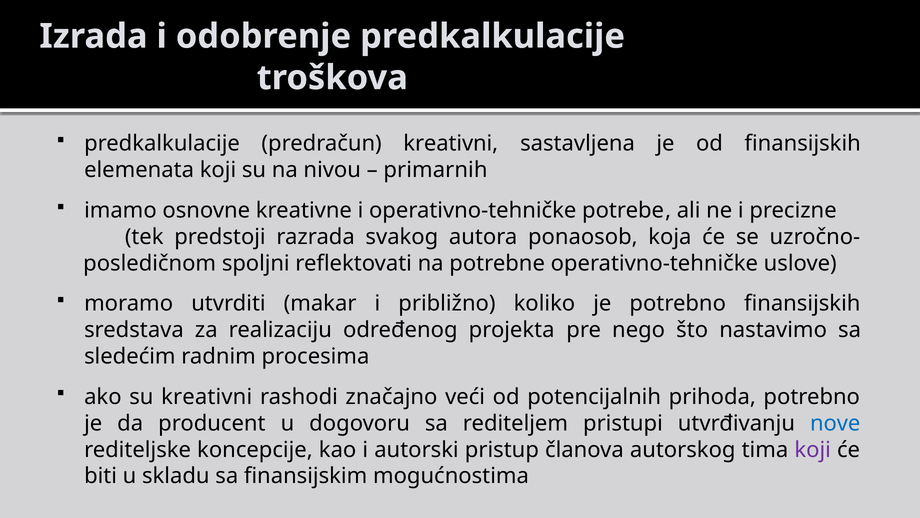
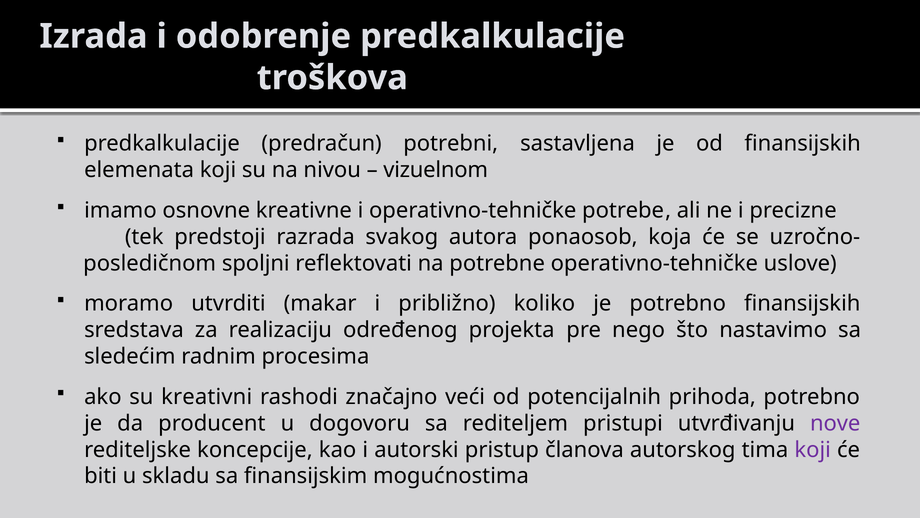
predračun kreativni: kreativni -> potrebni (451, 144)
primarnih: primarnih -> vizuelnom (436, 170)
nove colour: blue -> purple (835, 423)
